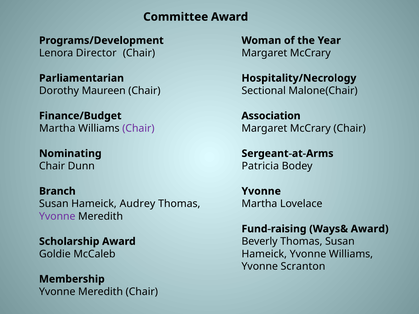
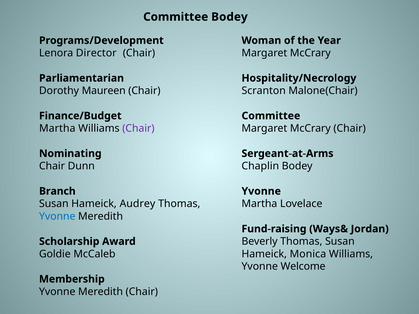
Committee Award: Award -> Bodey (229, 17)
Sectional: Sectional -> Scranton (264, 91)
Association: Association -> Committee (271, 116)
Patricia: Patricia -> Chaplin (260, 166)
Yvonne colour: purple -> blue (57, 216)
Ways& Award: Award -> Jordan (370, 229)
Hameick Yvonne: Yvonne -> Monica (308, 254)
Scranton: Scranton -> Welcome (303, 267)
